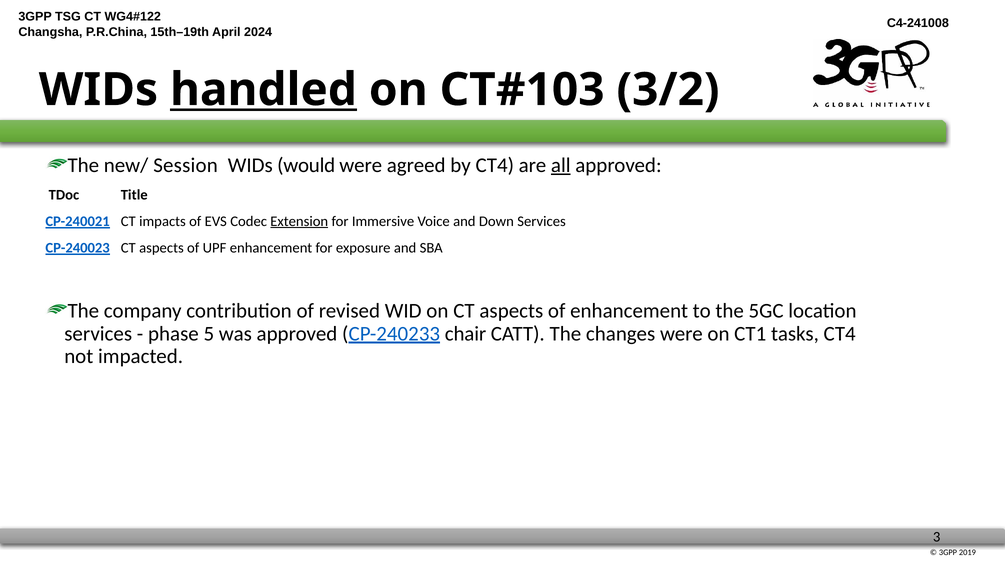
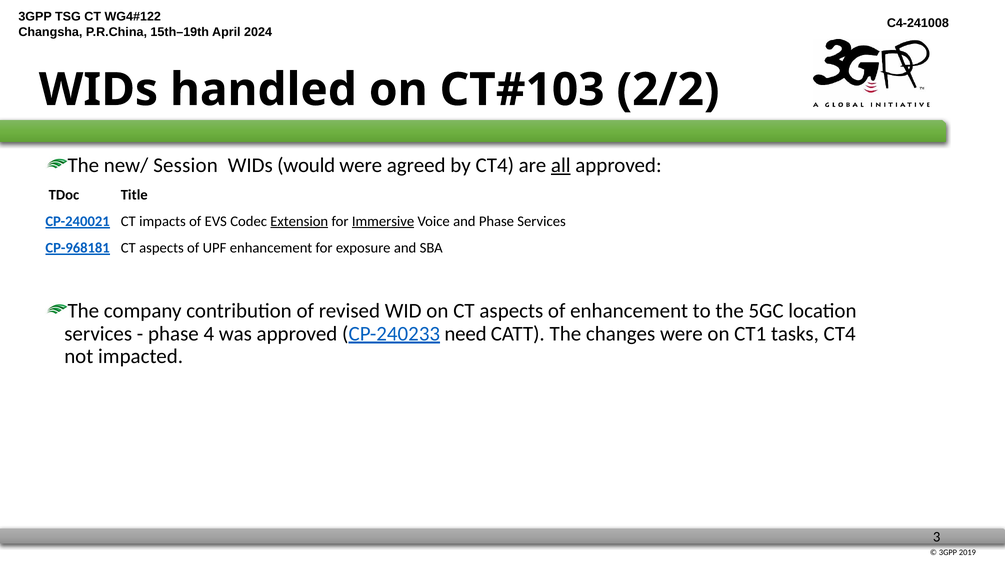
handled underline: present -> none (263, 90)
3/2: 3/2 -> 2/2 (668, 90)
Immersive underline: none -> present (383, 221)
and Down: Down -> Phase (496, 221)
CP-240023: CP-240023 -> CP-968181 (78, 248)
5: 5 -> 4 (209, 334)
chair: chair -> need (466, 334)
